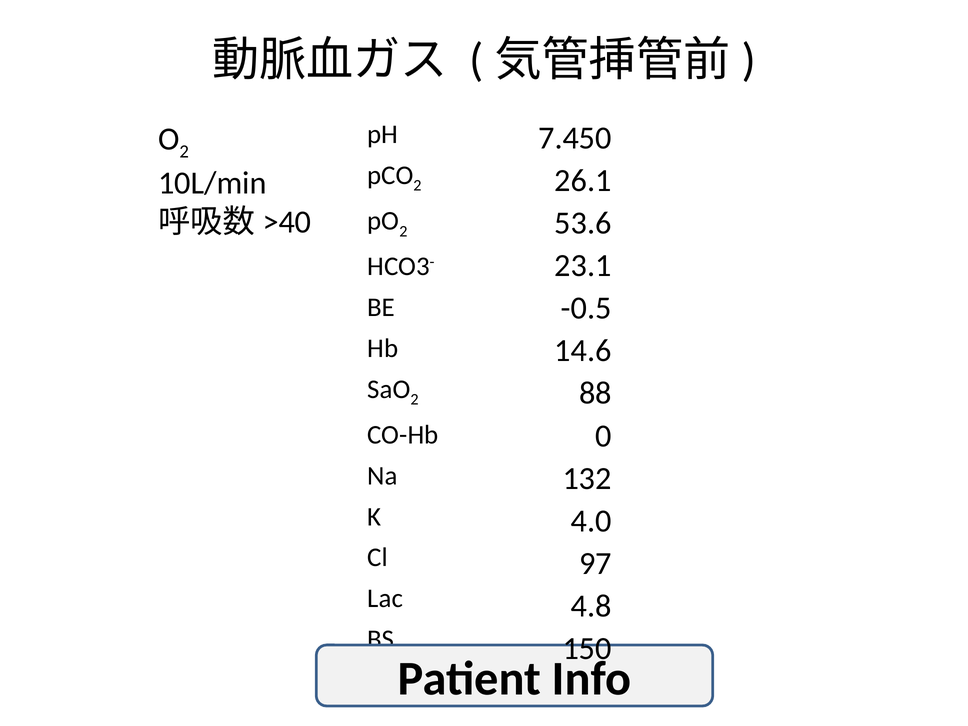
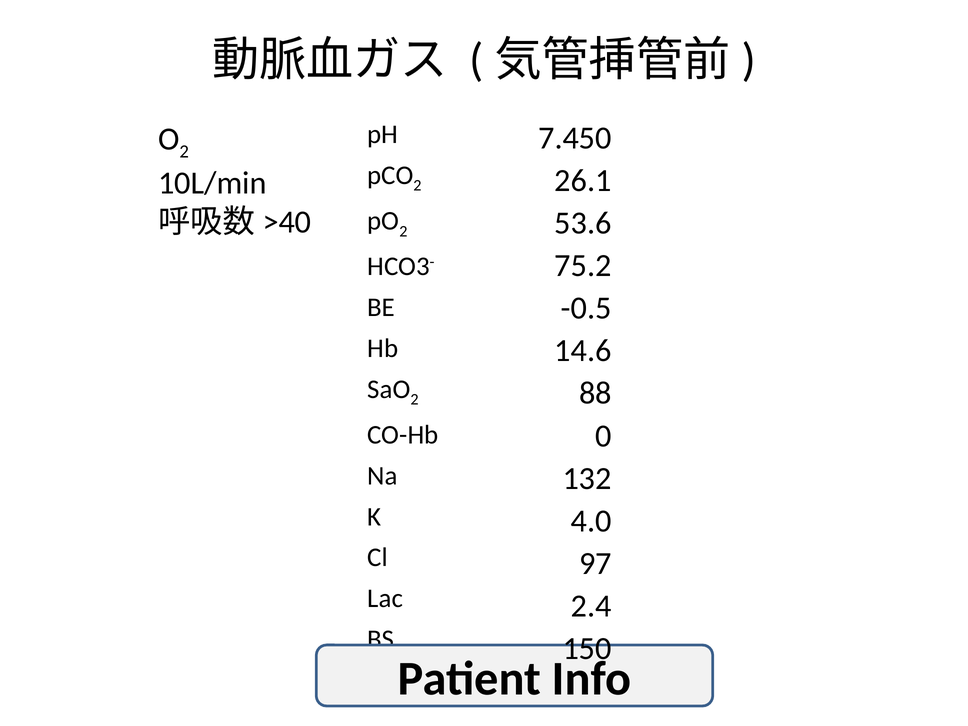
23.1: 23.1 -> 75.2 (583, 266)
4.8: 4.8 -> 2.4 (591, 606)
